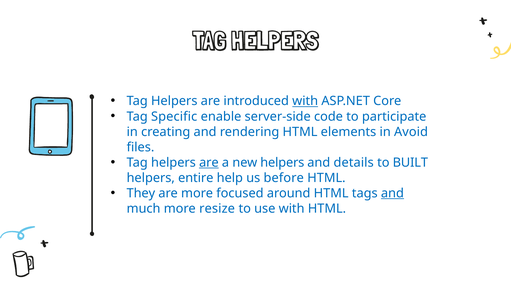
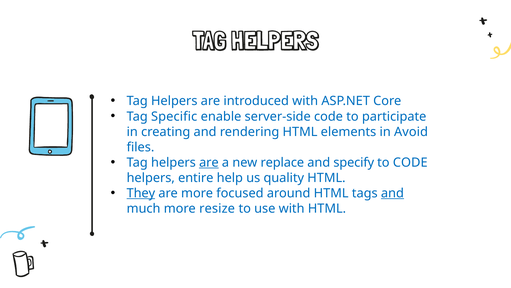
with underline: present -> none (305, 101)
new helpers: helpers -> replace (282, 162)
details: details -> specify (354, 162)
to BUILT: BUILT -> CODE (410, 162)
before: before -> quality (284, 178)
They underline: none -> present (141, 193)
